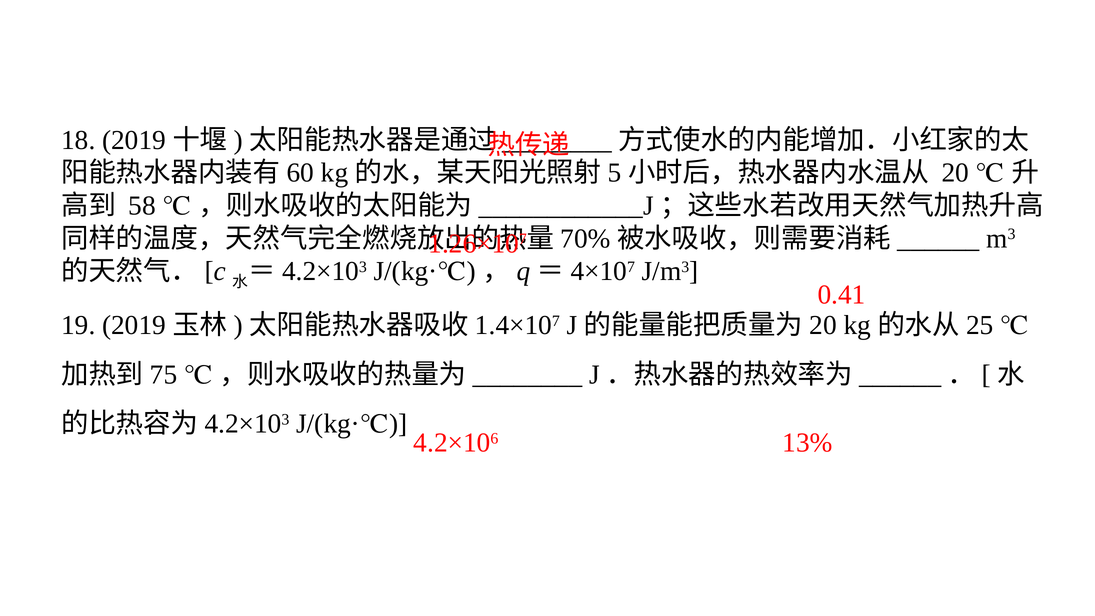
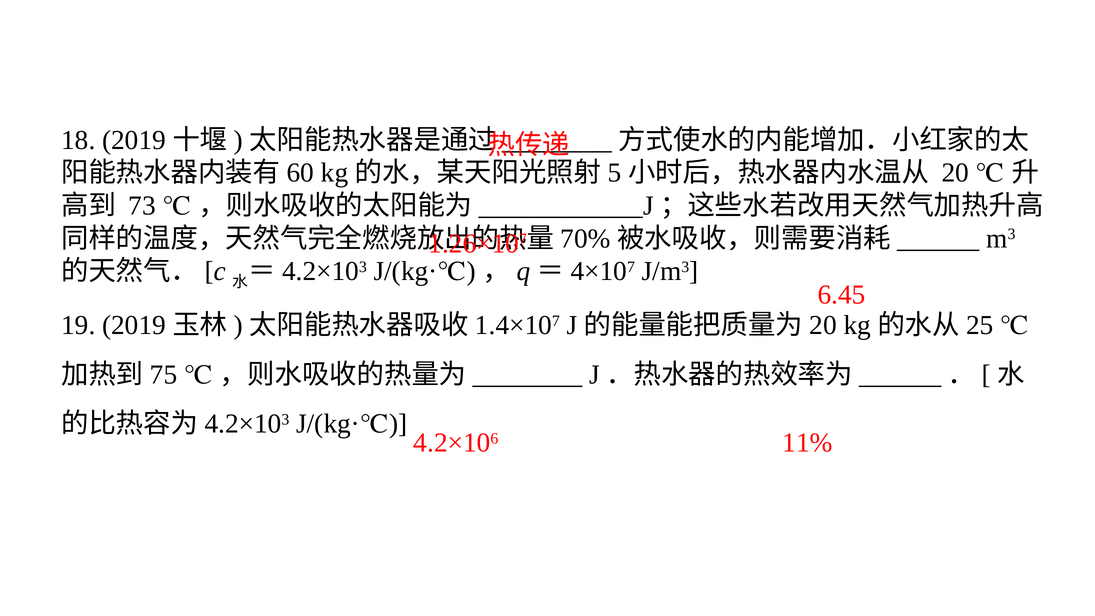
58: 58 -> 73 (142, 206)
0.41: 0.41 -> 6.45 (842, 295)
13%: 13% -> 11% (807, 443)
